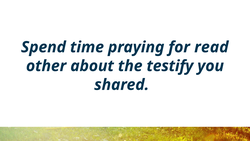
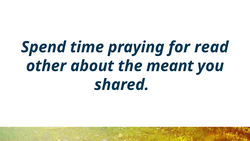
testify: testify -> meant (170, 66)
